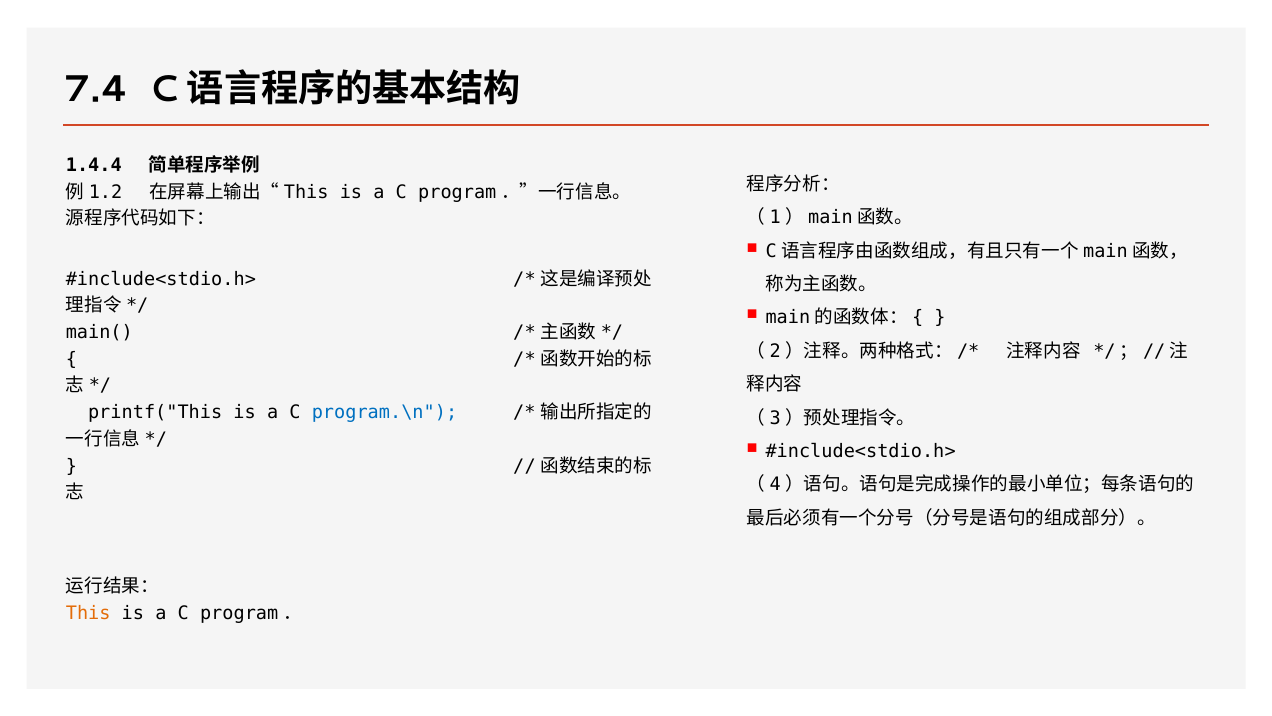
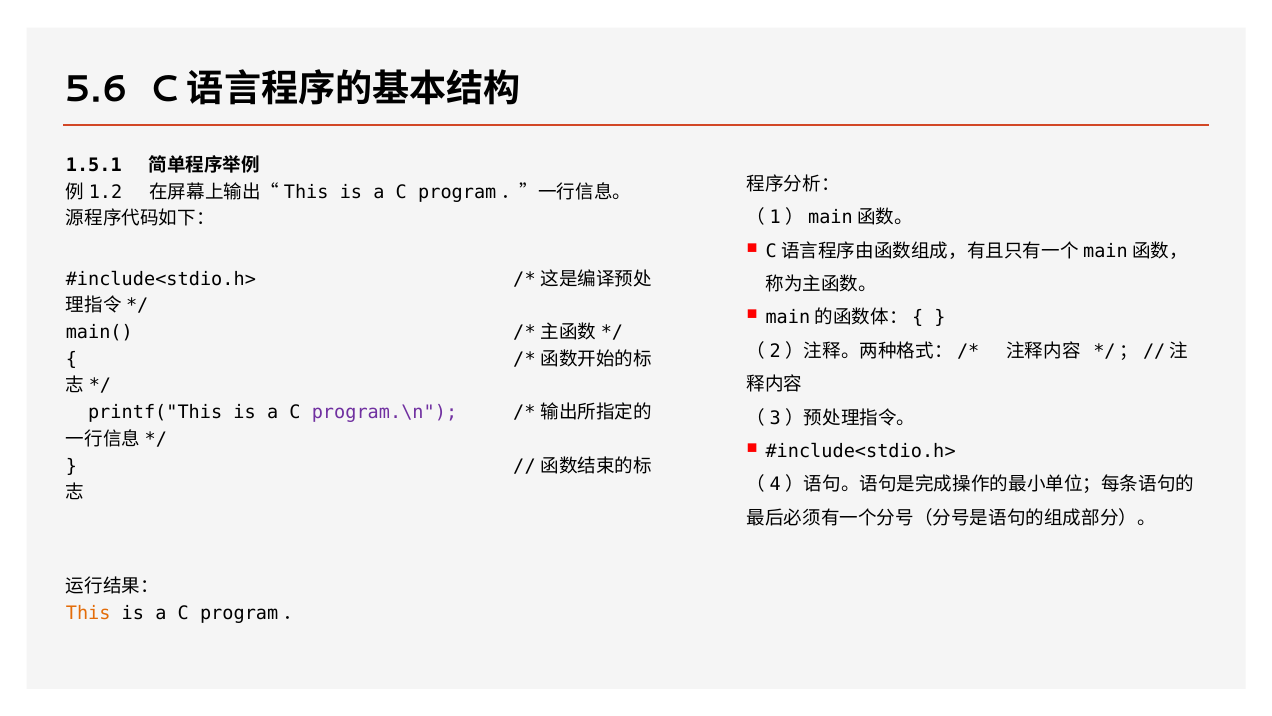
7.4: 7.4 -> 5.6 (96, 89)
1.4.4: 1.4.4 -> 1.5.1 (94, 165)
program.\n colour: blue -> purple (384, 412)
